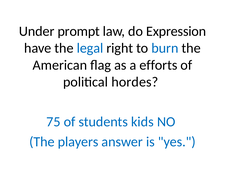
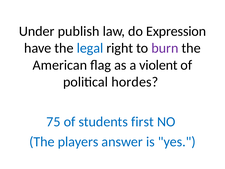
prompt: prompt -> publish (79, 31)
burn colour: blue -> purple (165, 48)
efforts: efforts -> violent (158, 65)
kids: kids -> first (142, 122)
